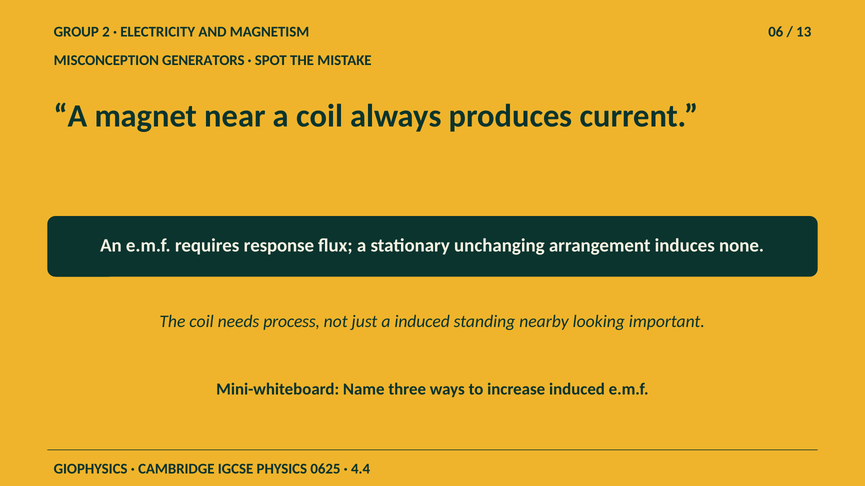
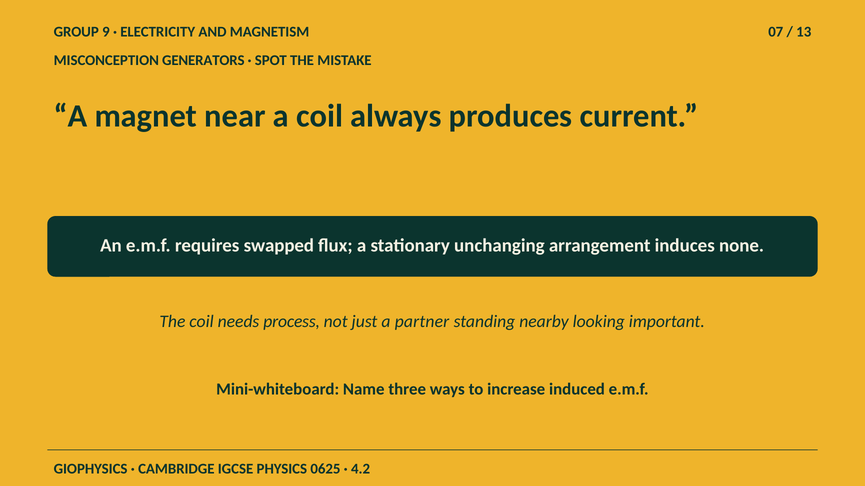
2: 2 -> 9 (106, 32)
06: 06 -> 07 (776, 32)
response: response -> swapped (279, 246)
a induced: induced -> partner (422, 322)
4.4: 4.4 -> 4.2 (361, 469)
